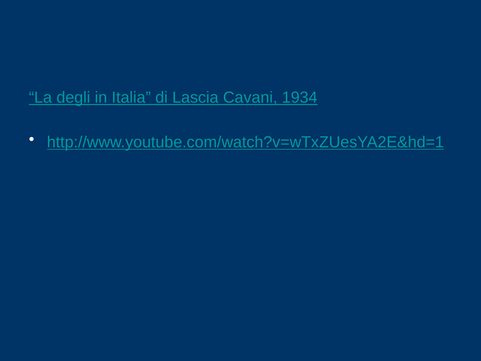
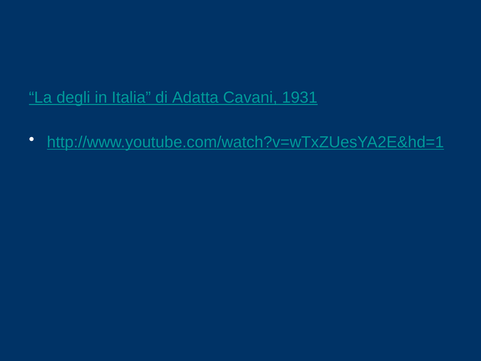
Lascia: Lascia -> Adatta (195, 97)
1934: 1934 -> 1931 (300, 97)
